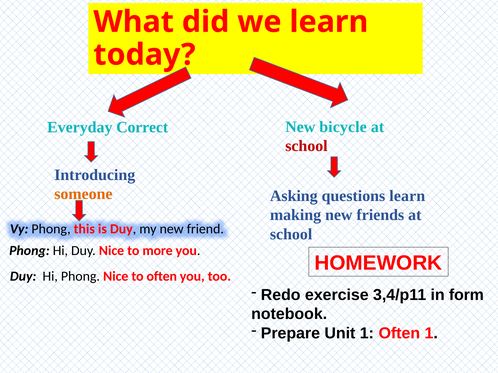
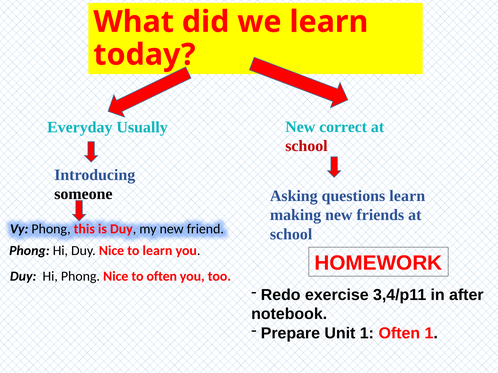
Correct: Correct -> Usually (142, 127)
bicycle: bicycle -> correct (343, 127)
someone colour: orange -> black (83, 194)
to more: more -> learn (157, 251)
form: form -> after (466, 295)
